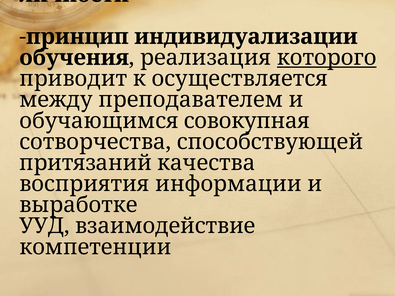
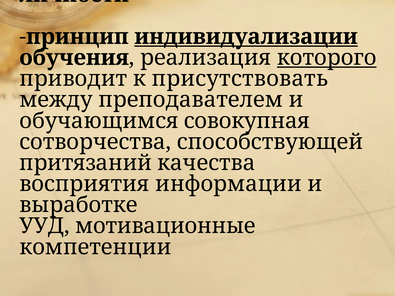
индивидуализации underline: none -> present (246, 37)
осуществляется: осуществляется -> присутствовать (240, 79)
взаимодействие: взаимодействие -> мотивационные (165, 226)
